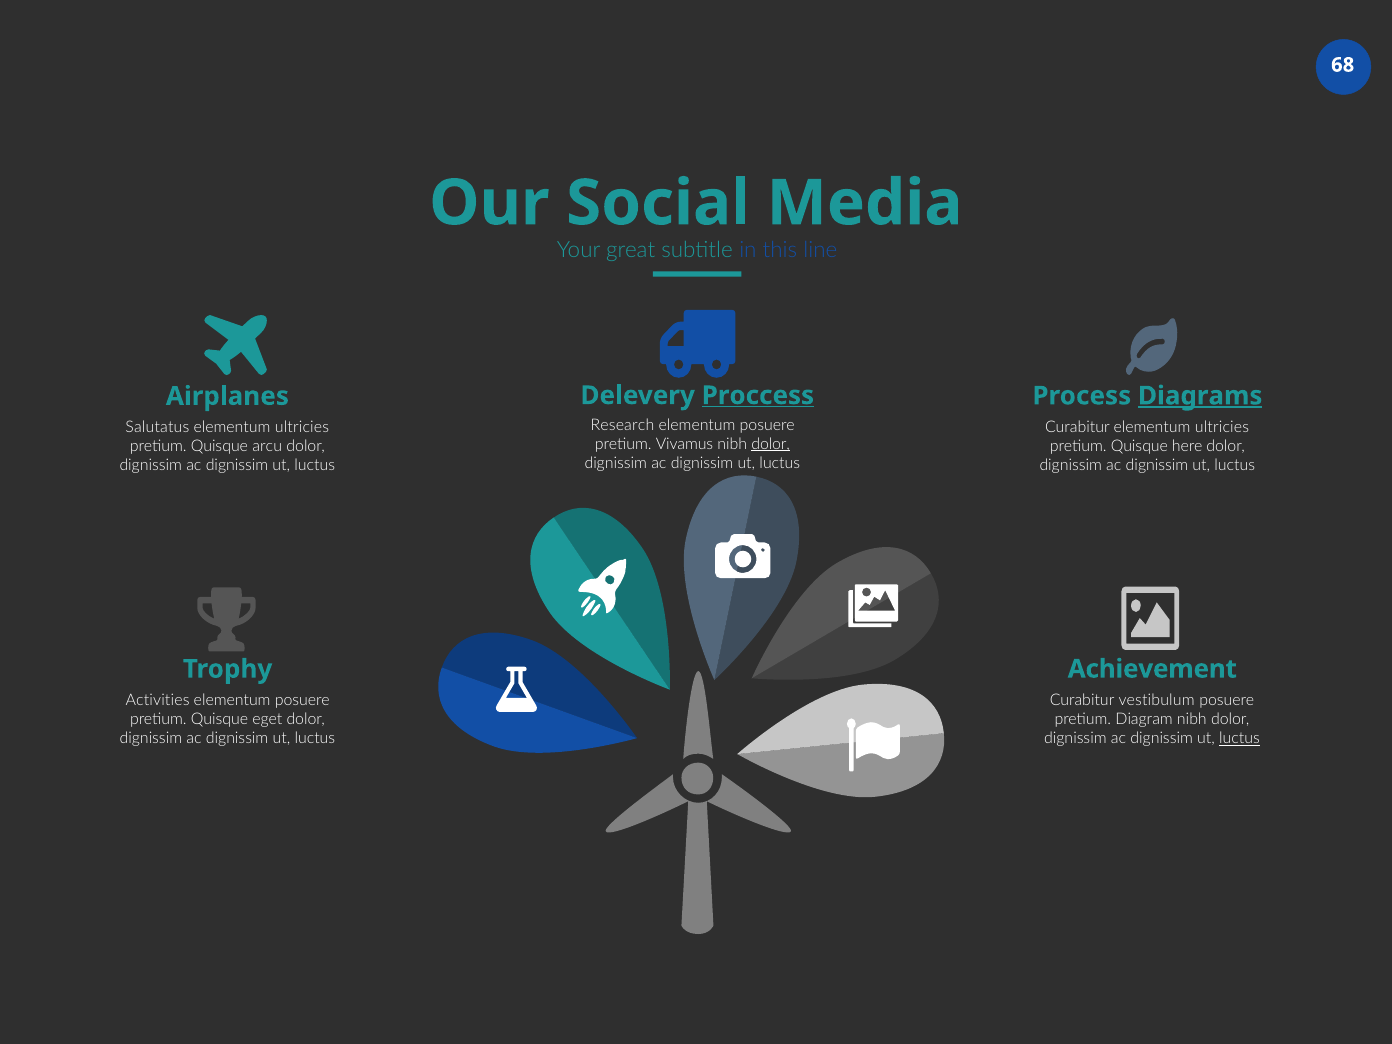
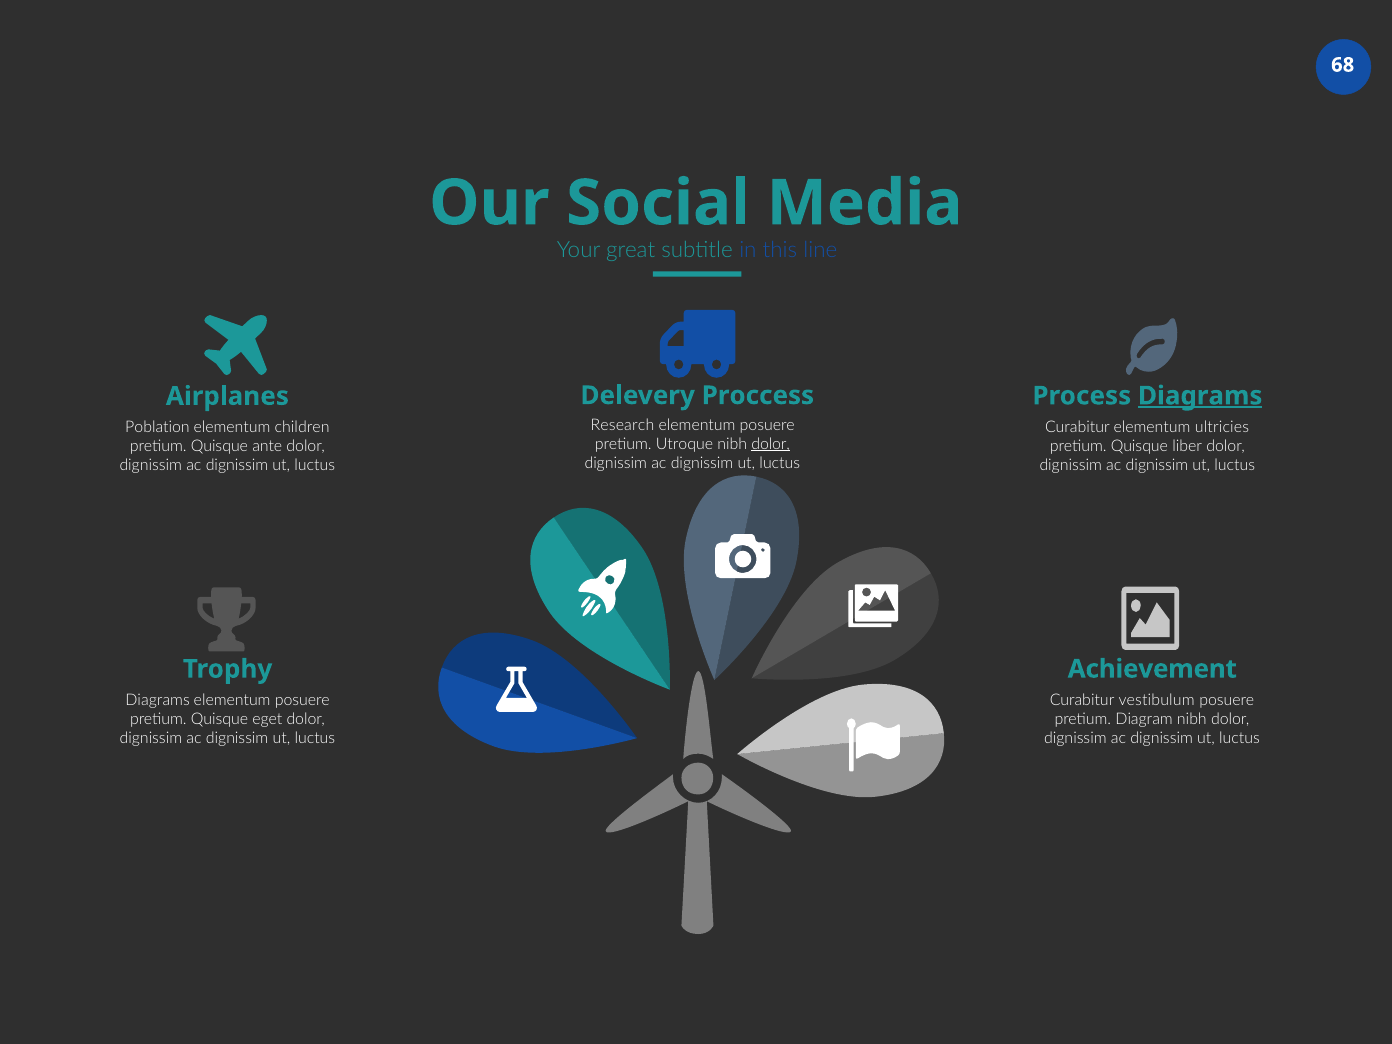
Proccess underline: present -> none (758, 395)
Salutatus: Salutatus -> Poblation (157, 427)
ultricies: ultricies -> children (302, 427)
Vivamus: Vivamus -> Utroque (684, 444)
here: here -> liber (1187, 446)
arcu: arcu -> ante (267, 447)
Activities: Activities -> Diagrams (158, 700)
luctus underline: present -> none (1239, 738)
